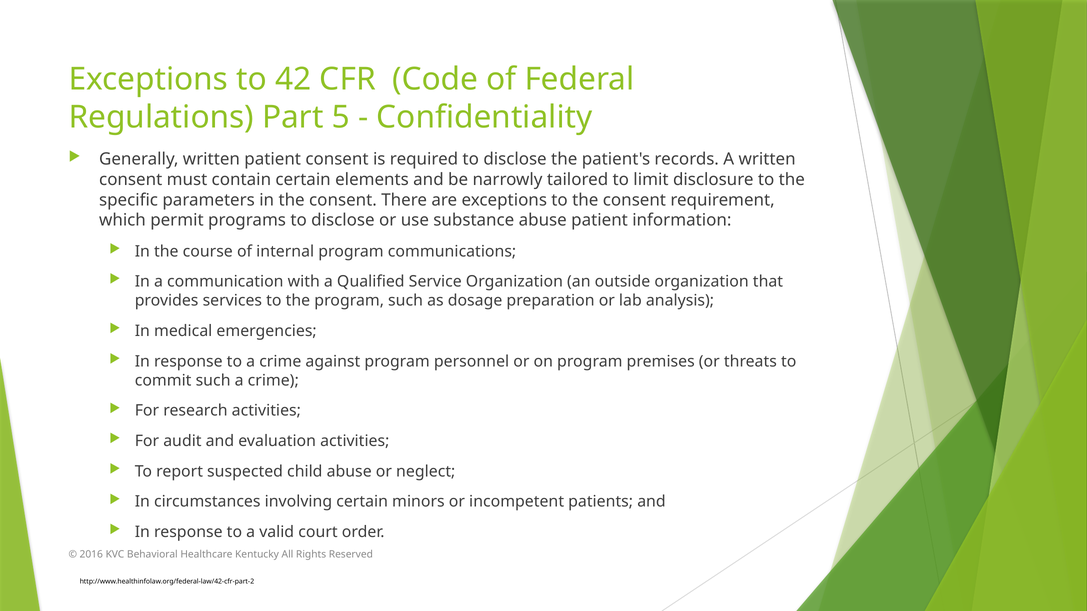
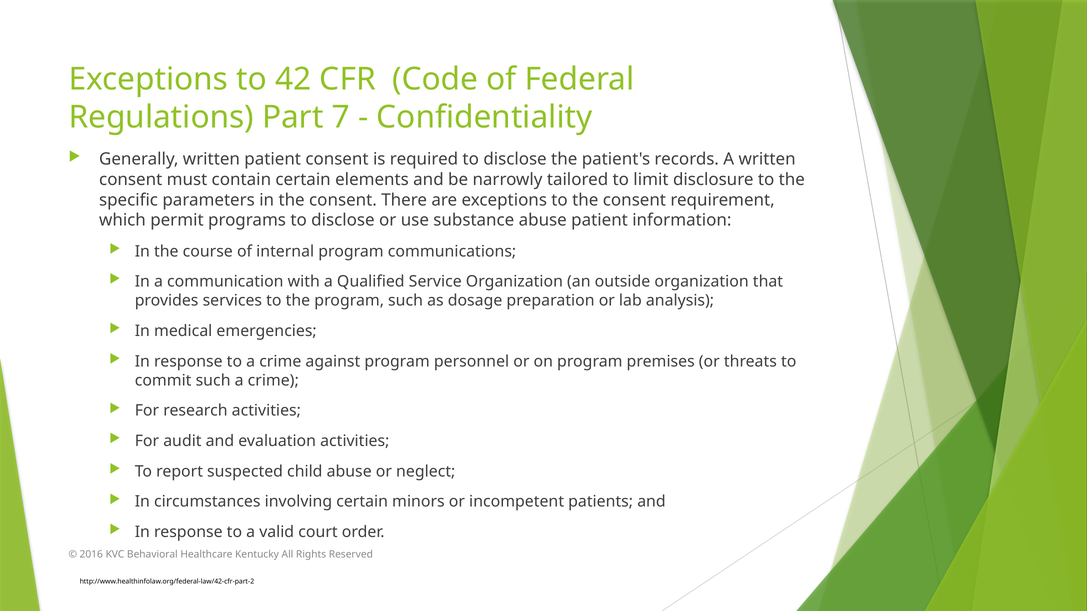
5: 5 -> 7 (341, 118)
